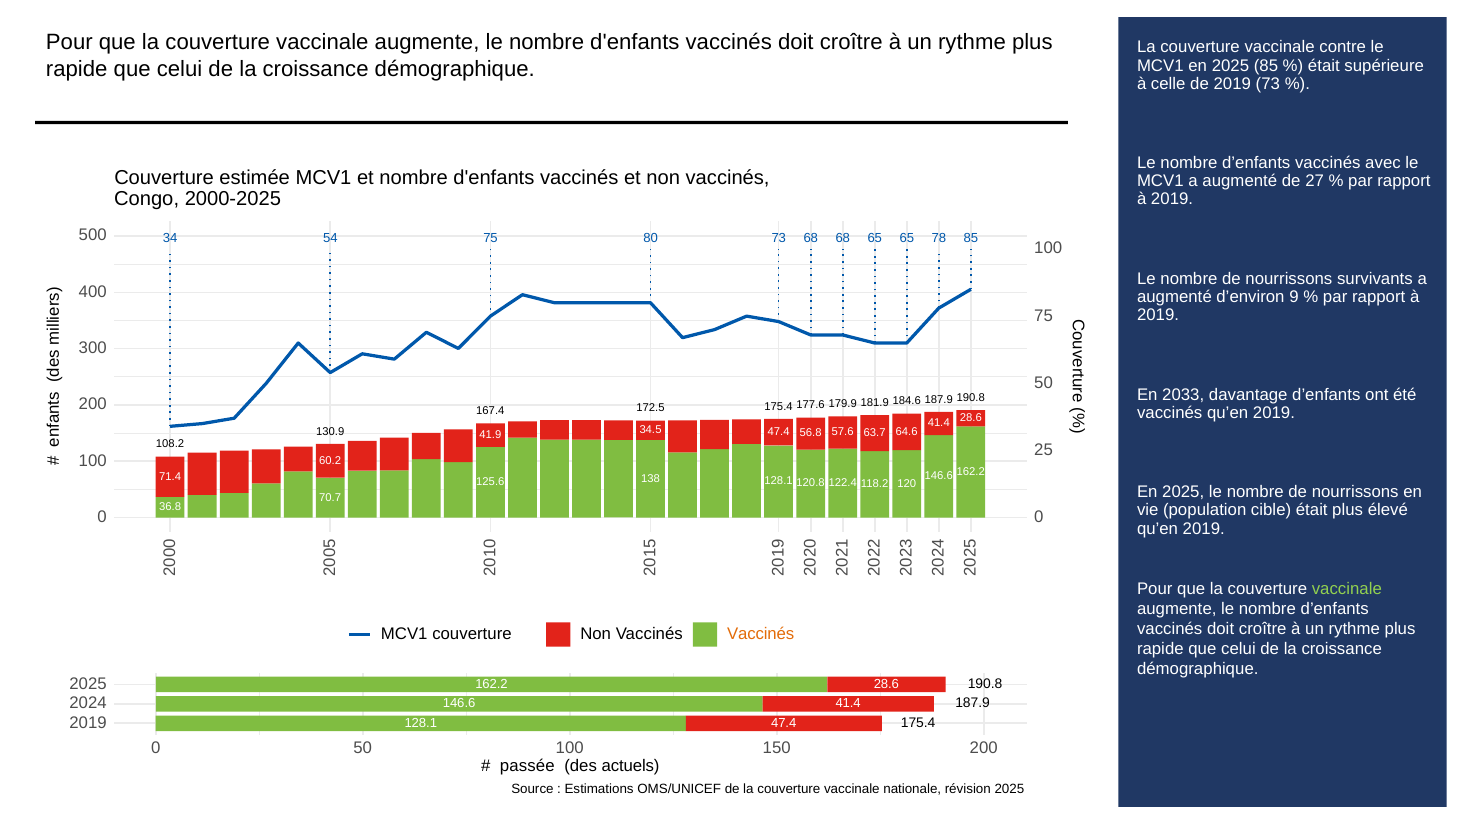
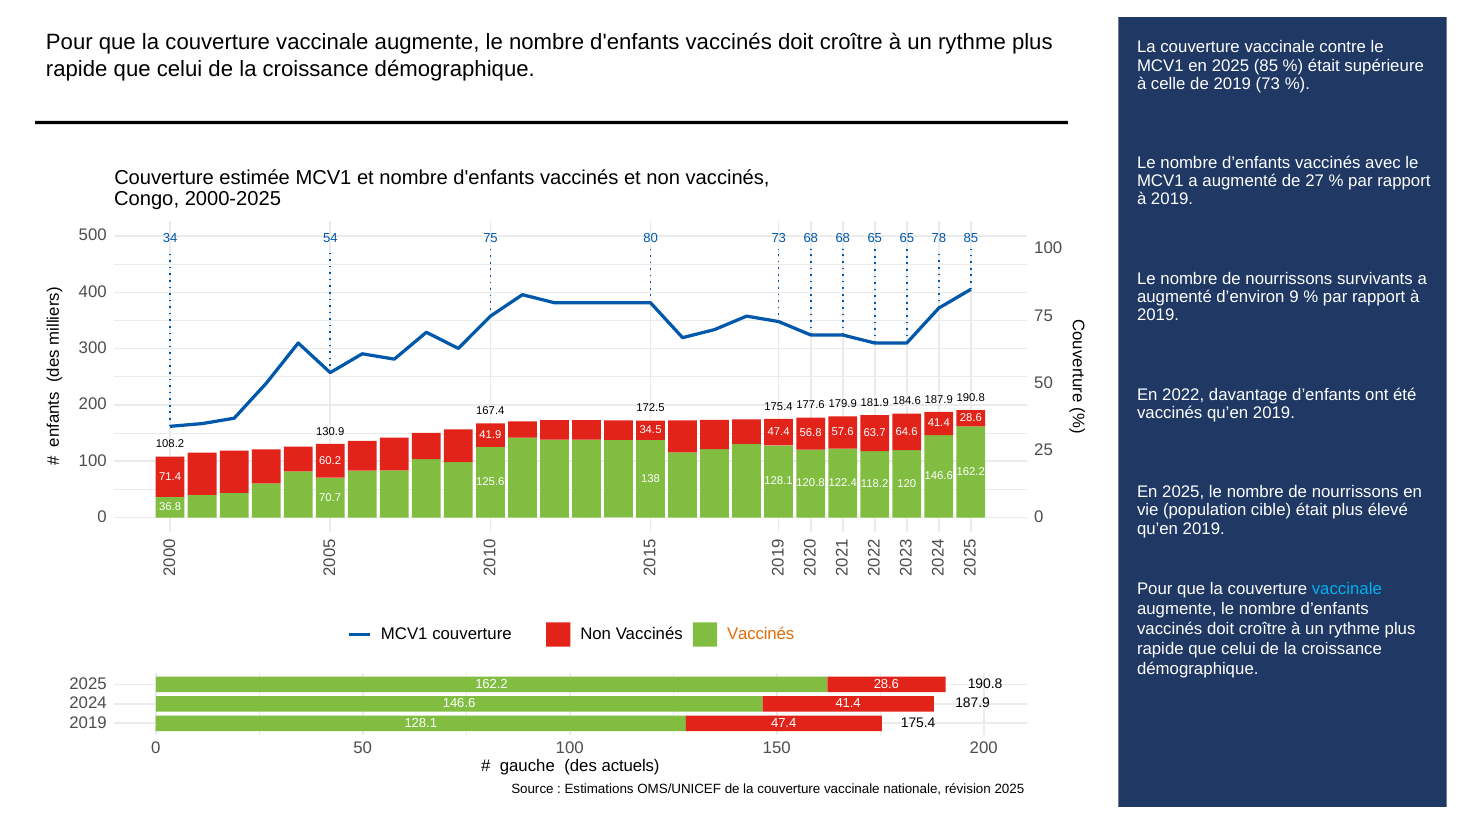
2033: 2033 -> 2022 (1183, 395)
vaccinale colour: light green -> light blue (1347, 589)
passée: passée -> gauche (527, 766)
